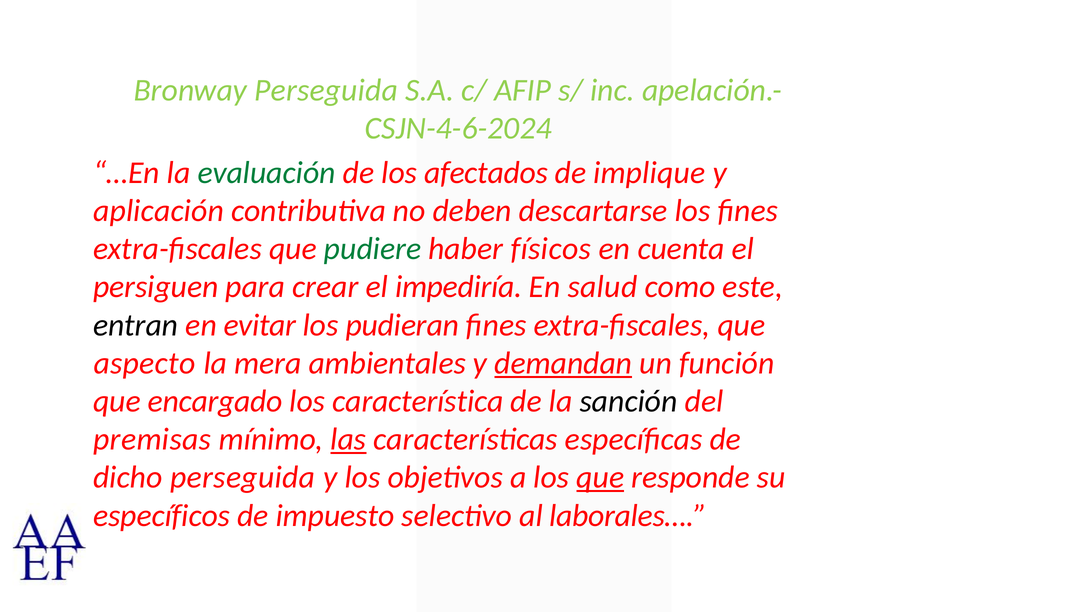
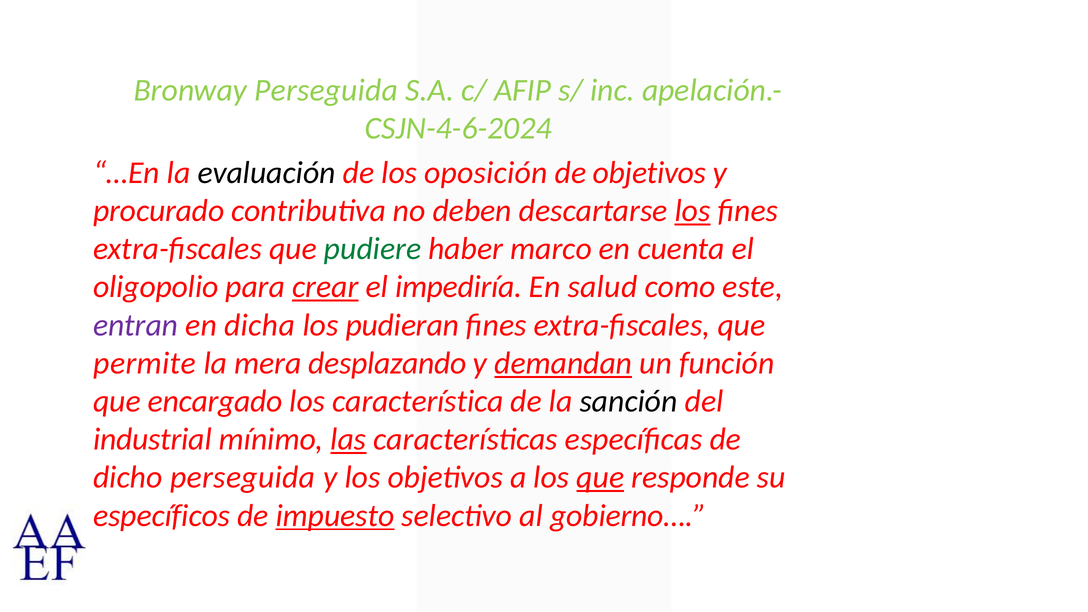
evaluación colour: green -> black (267, 173)
afectados: afectados -> oposición (486, 173)
de implique: implique -> objetivos (650, 173)
aplicación: aplicación -> procurado (159, 211)
los underline: none -> present (693, 211)
físicos: físicos -> marco (551, 249)
persiguen: persiguen -> oligopolio (156, 287)
crear underline: none -> present (325, 287)
entran colour: black -> purple (136, 325)
evitar: evitar -> dicha (260, 325)
aspecto: aspecto -> permite (145, 363)
ambientales: ambientales -> desplazando (387, 363)
premisas: premisas -> industrial (152, 439)
impuesto underline: none -> present (335, 516)
laborales…: laborales… -> gobierno… (628, 516)
